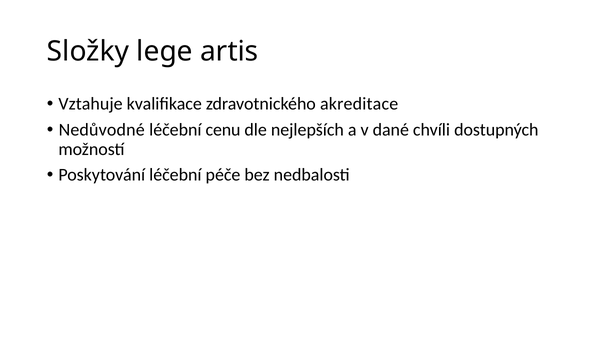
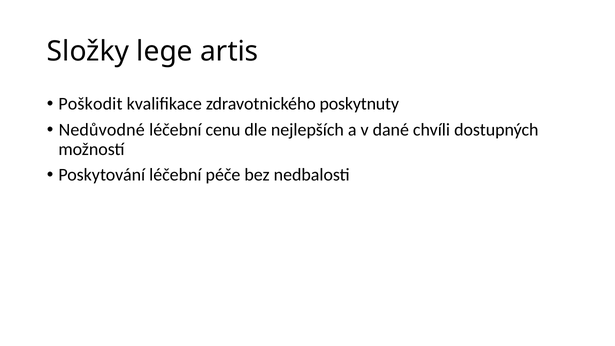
Vztahuje: Vztahuje -> Poškodit (90, 104)
akreditace: akreditace -> poskytnuty (359, 104)
